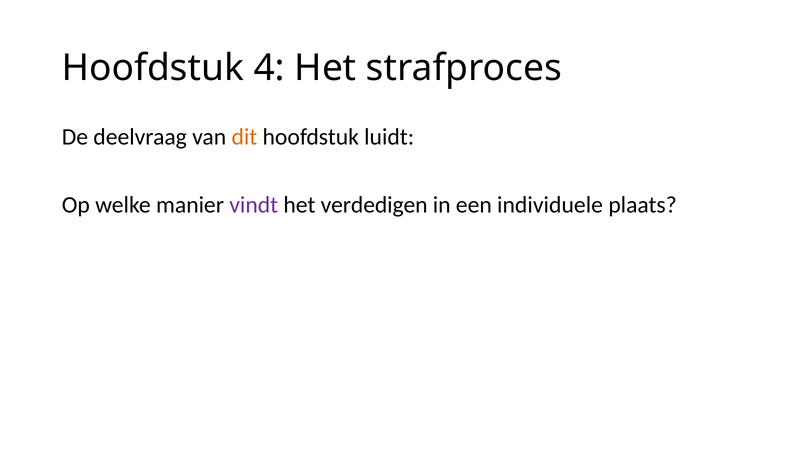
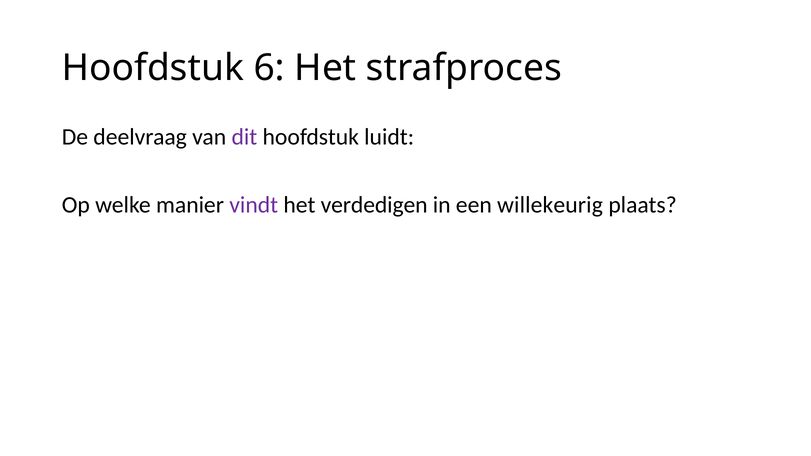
4: 4 -> 6 (269, 68)
dit colour: orange -> purple (244, 137)
individuele: individuele -> willekeurig (550, 205)
